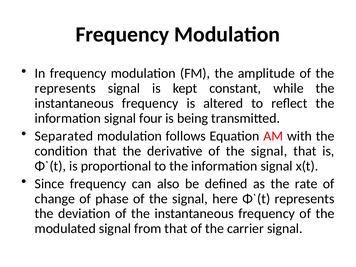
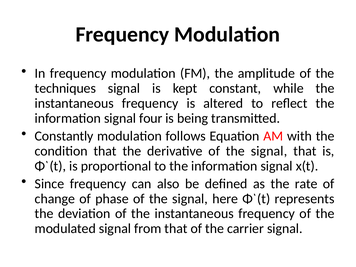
represents: represents -> techniques (65, 88)
Separated: Separated -> Constantly (64, 136)
